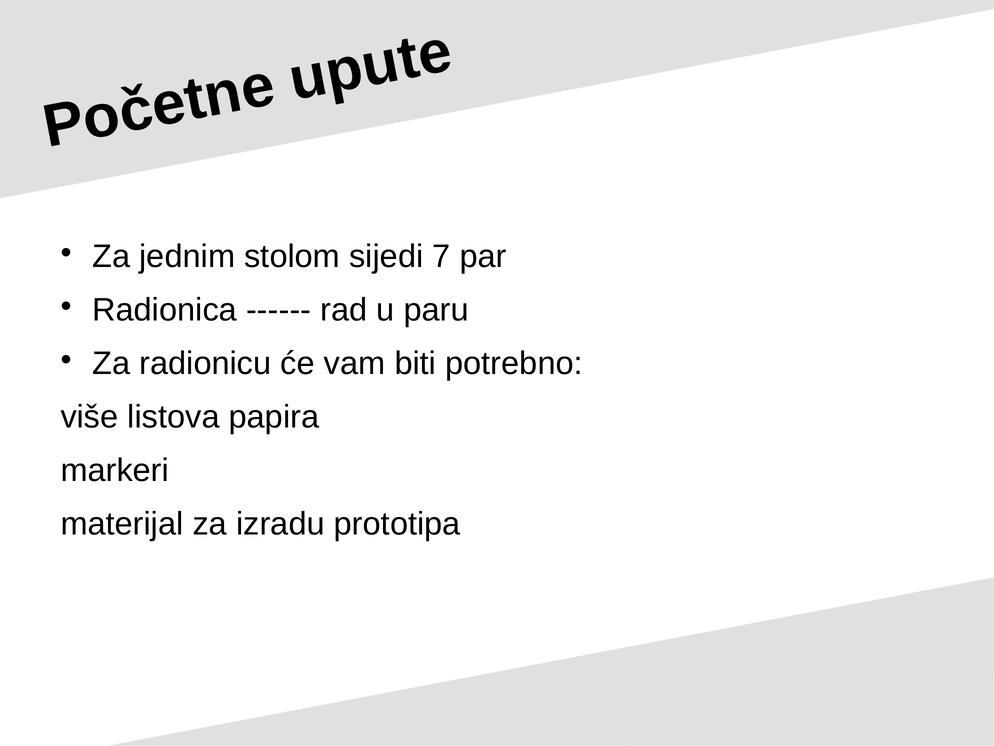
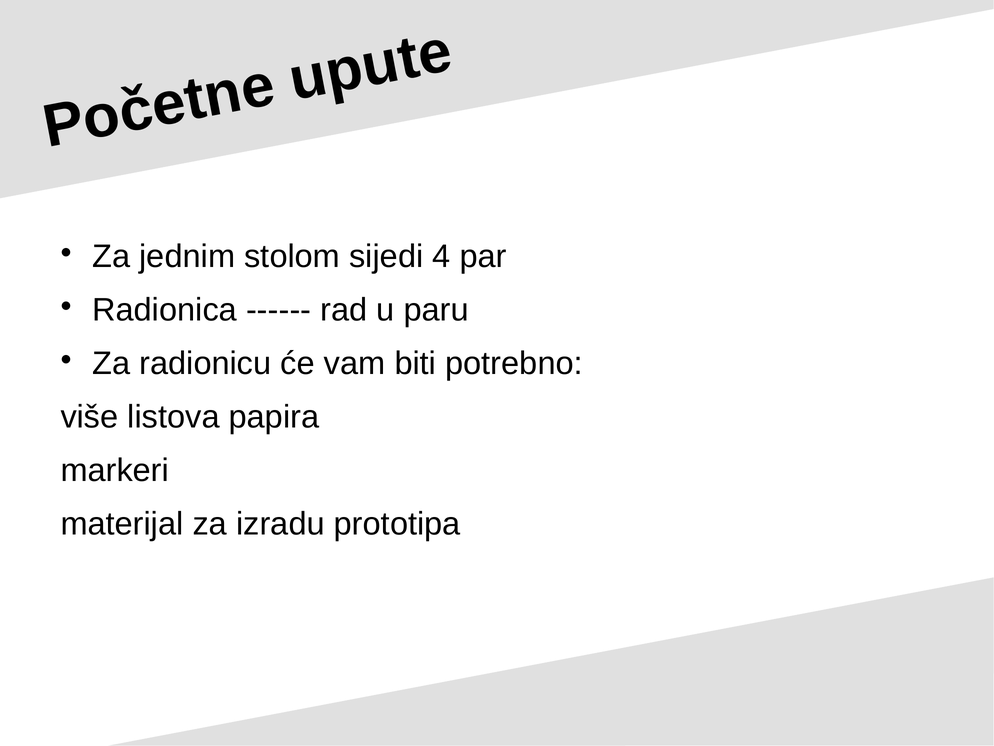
7: 7 -> 4 (442, 256)
